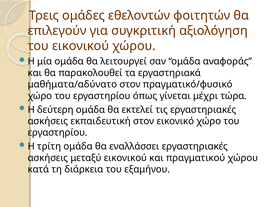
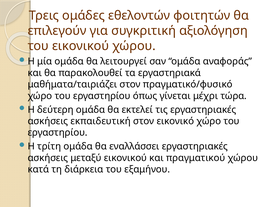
μαθήματα/αδύνατο: μαθήματα/αδύνατο -> μαθήματα/ταιριάζει (72, 84)
